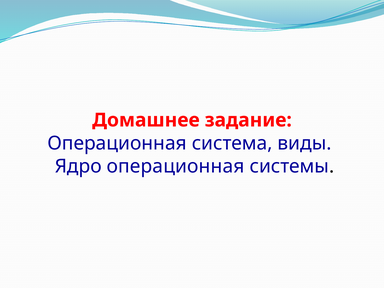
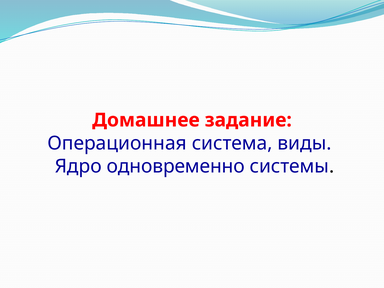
Ядро операционная: операционная -> одновременно (176, 166)
